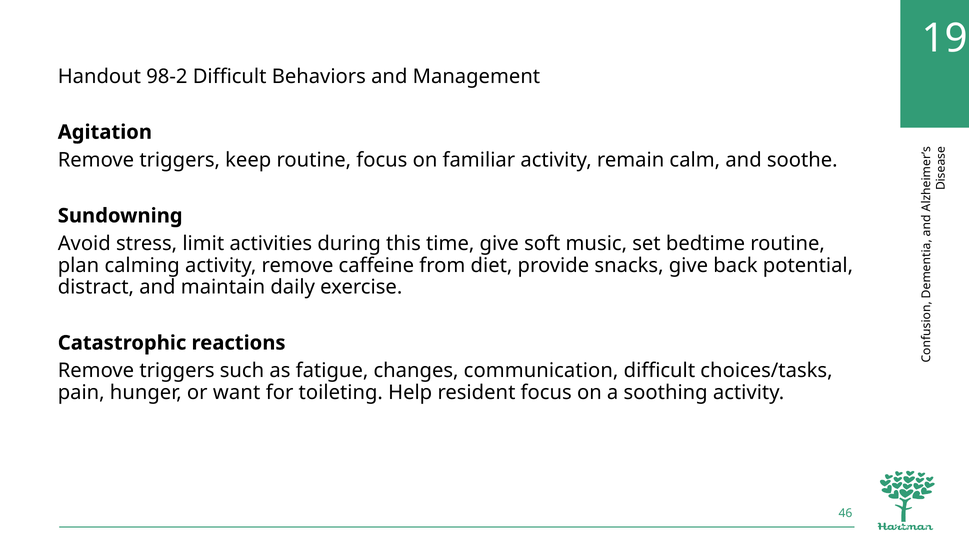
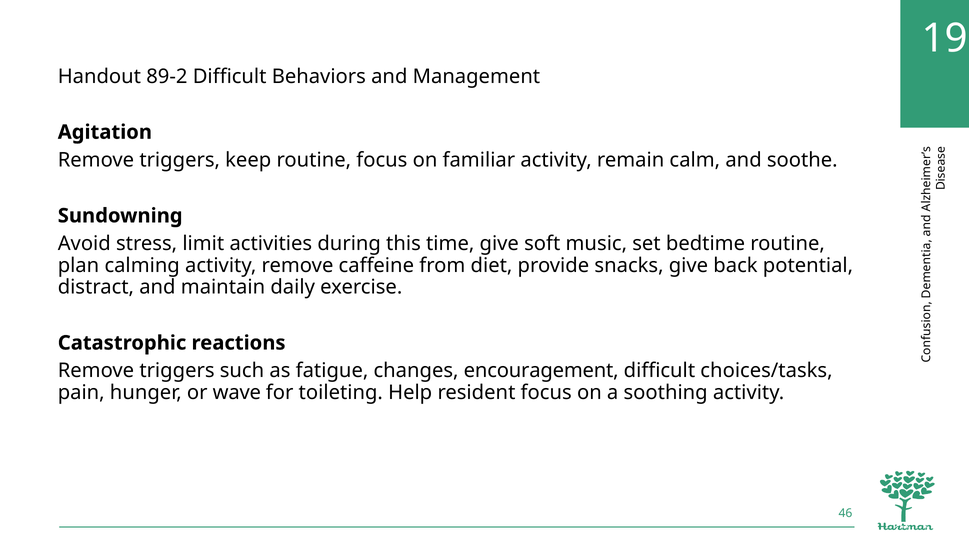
98-2: 98-2 -> 89-2 (167, 76)
communication: communication -> encouragement (541, 371)
want: want -> wave (237, 393)
